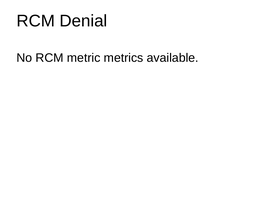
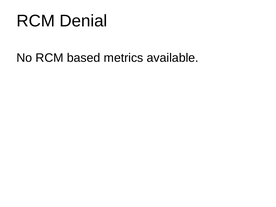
metric: metric -> based (84, 58)
